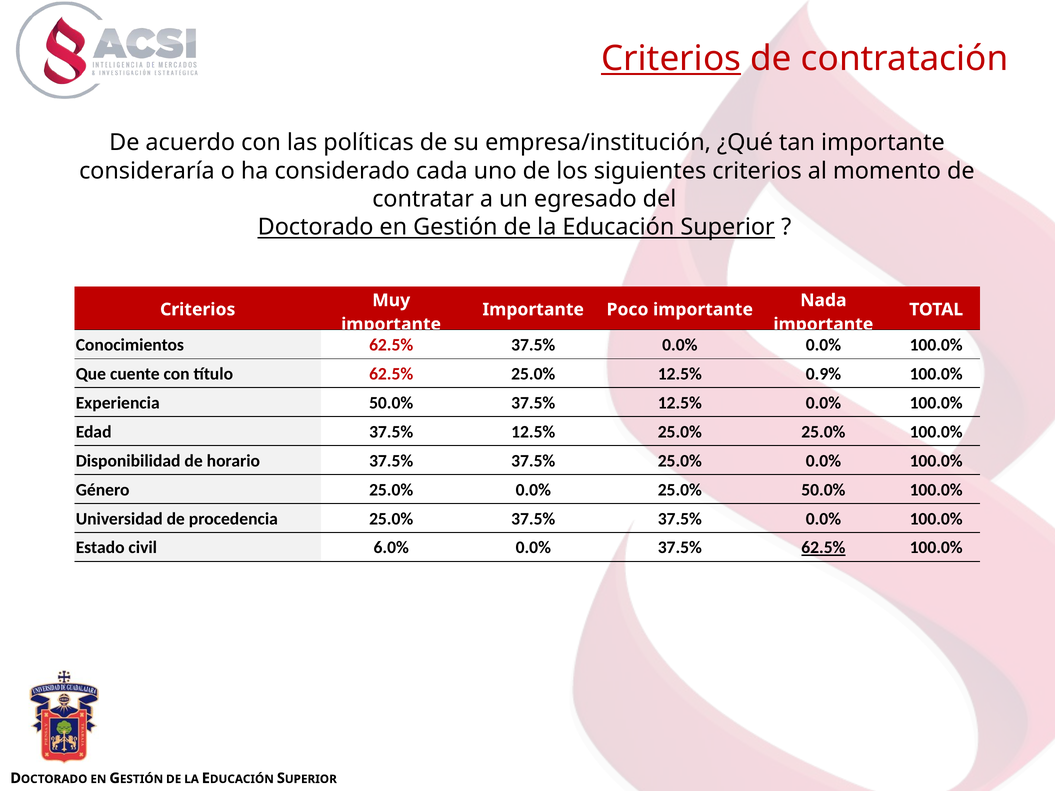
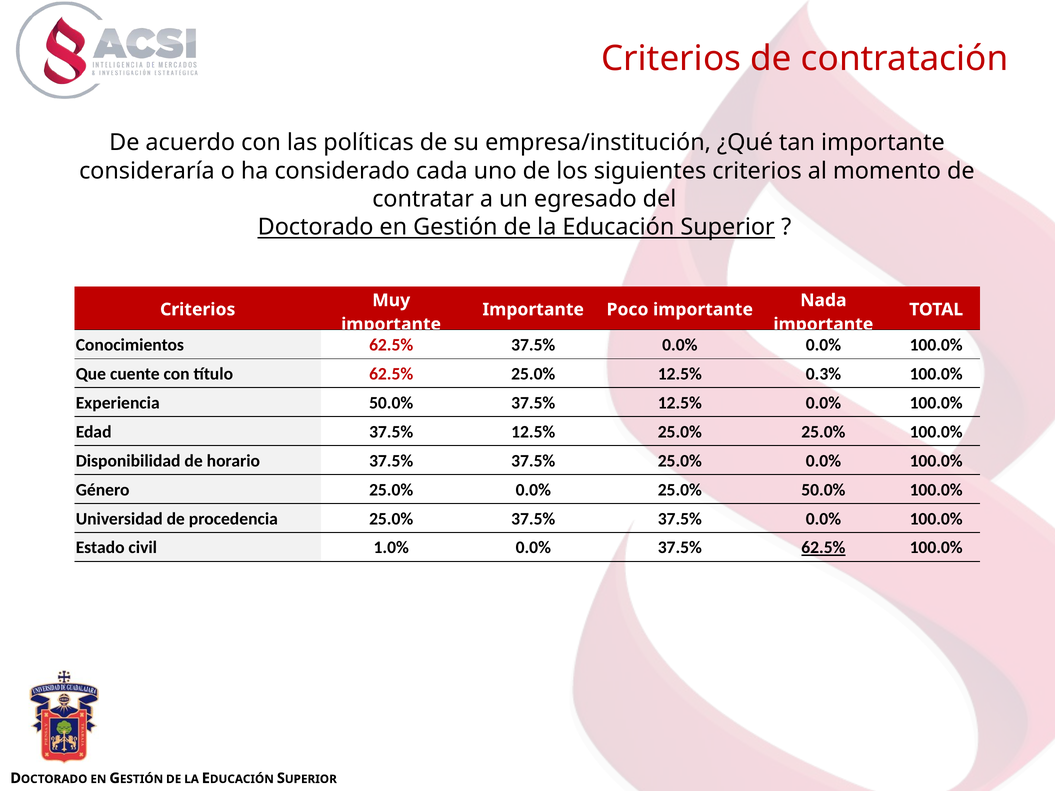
Criterios underline: present -> none (671, 59)
0.9%: 0.9% -> 0.3% (823, 374)
6.0%: 6.0% -> 1.0% (391, 548)
